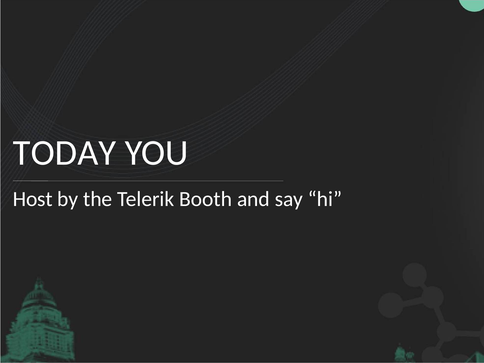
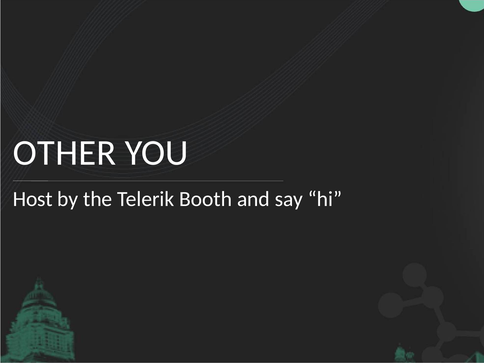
TODAY: TODAY -> OTHER (65, 153)
